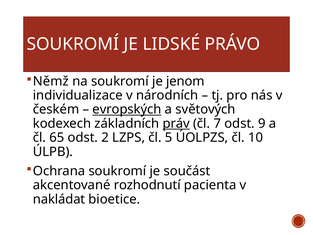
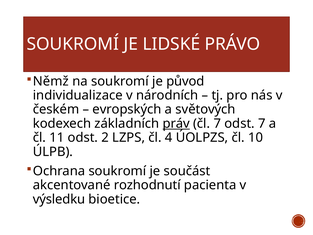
jenom: jenom -> původ (185, 81)
evropských underline: present -> none (127, 109)
odst 9: 9 -> 7 (262, 123)
65: 65 -> 11 (57, 137)
5: 5 -> 4 (169, 137)
nakládat: nakládat -> výsledku (59, 199)
